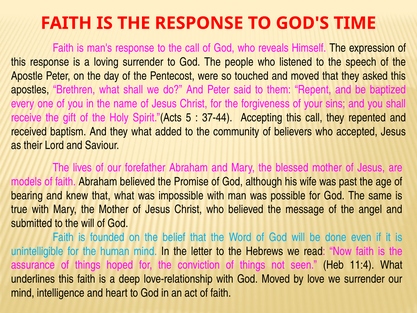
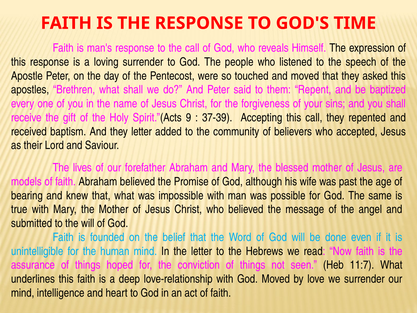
5: 5 -> 9 (188, 118)
37-44: 37-44 -> 37-39 (217, 118)
they what: what -> letter (142, 131)
11:4: 11:4 -> 11:7 (362, 265)
